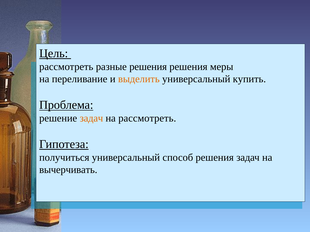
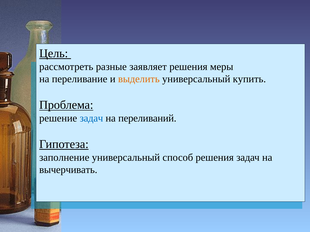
разные решения: решения -> заявляет (148, 67)
задач colour: orange -> blue (91, 119)
на рассмотреть: рассмотреть -> переливаний (147, 119)
получиться: получиться -> заполнение (64, 158)
